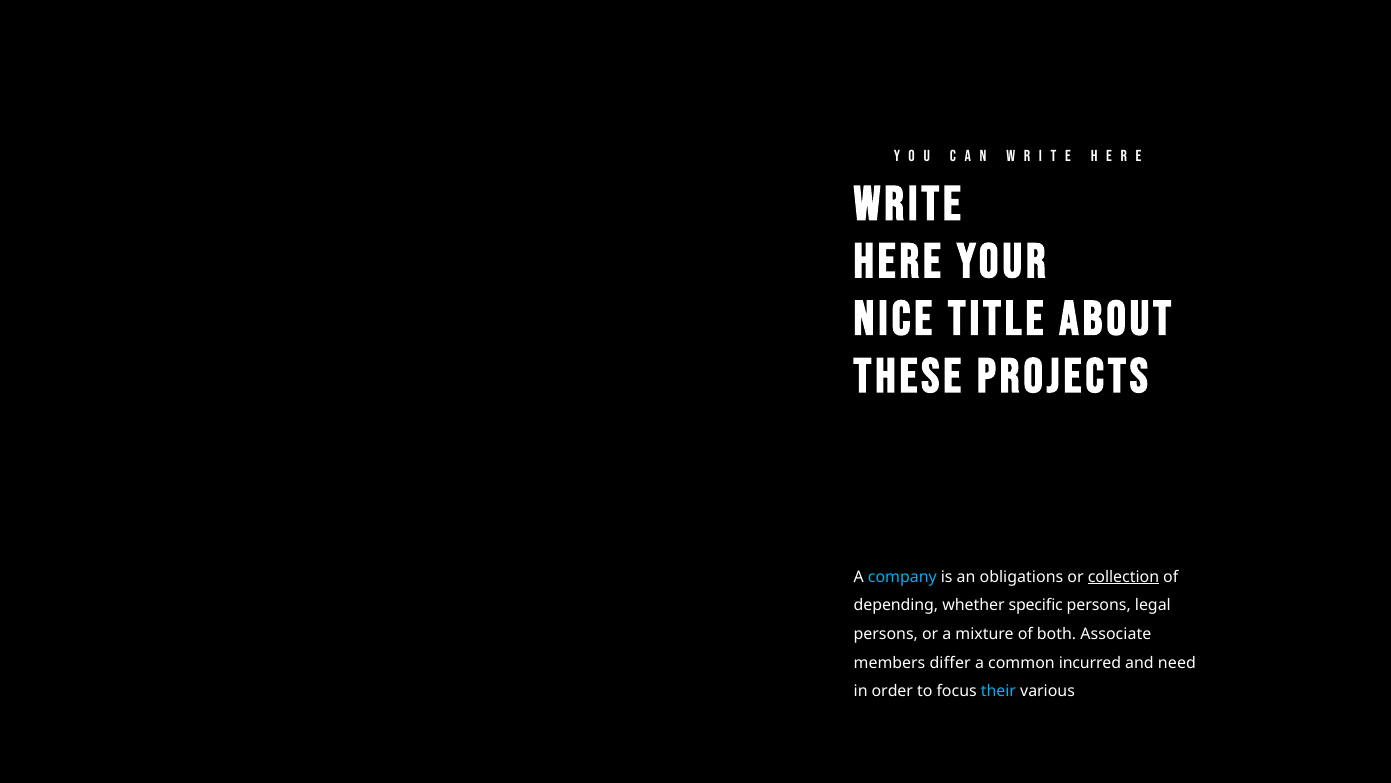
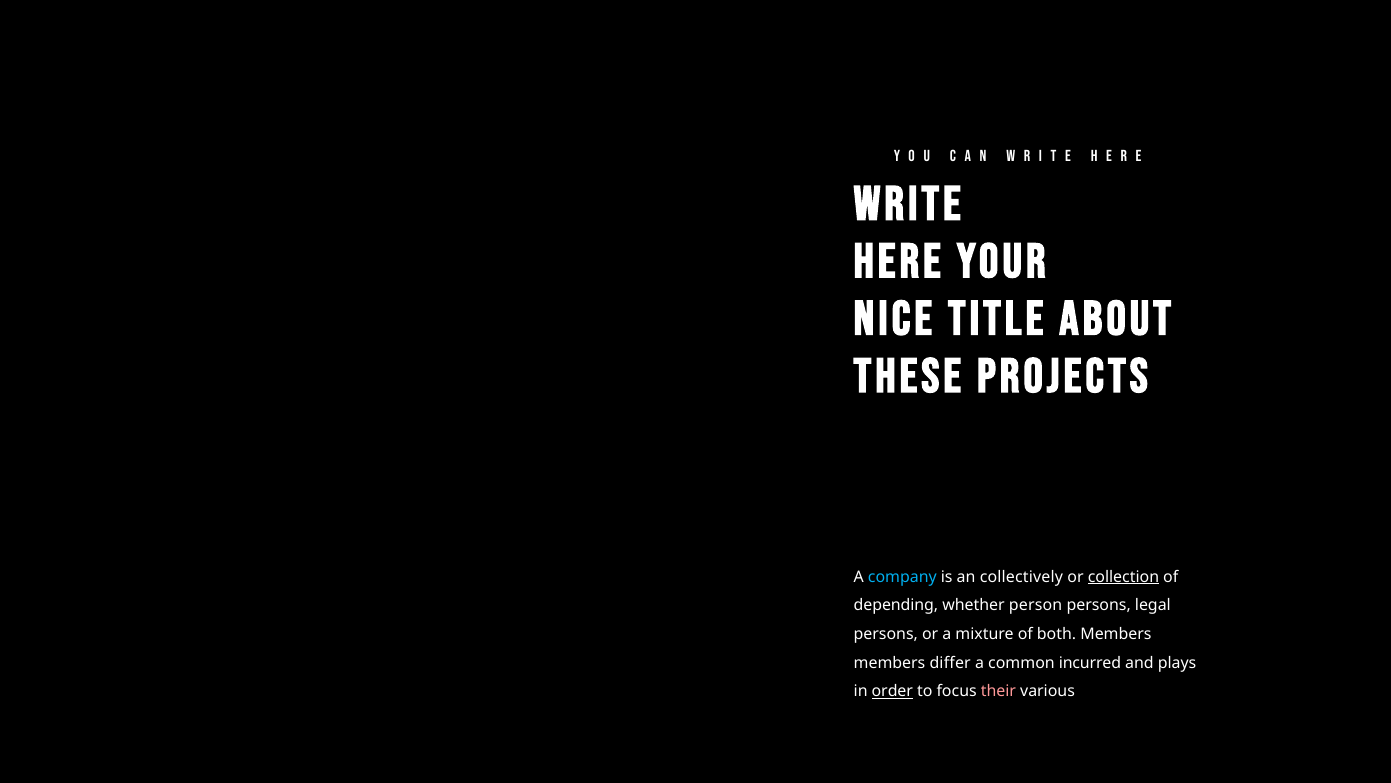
obligations: obligations -> collectively (1021, 577)
specific: specific -> person (1036, 605)
both Associate: Associate -> Members (1116, 634)
need: need -> plays (1177, 663)
order underline: none -> present (892, 691)
their colour: light blue -> pink (998, 691)
